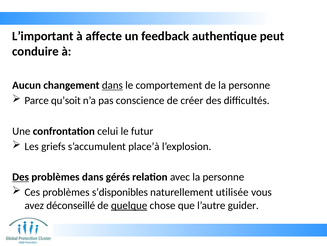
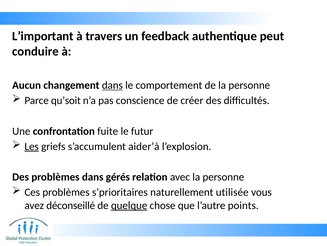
affecte: affecte -> travers (104, 36)
celui: celui -> fuite (108, 131)
Les underline: none -> present (32, 146)
place’à: place’à -> aider’à (144, 146)
Des underline: present -> none (21, 177)
s’disponibles: s’disponibles -> s’prioritaires (120, 192)
guider: guider -> points (243, 205)
